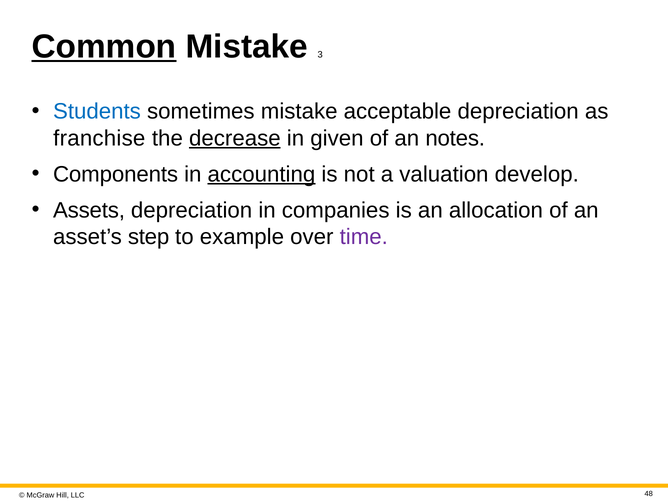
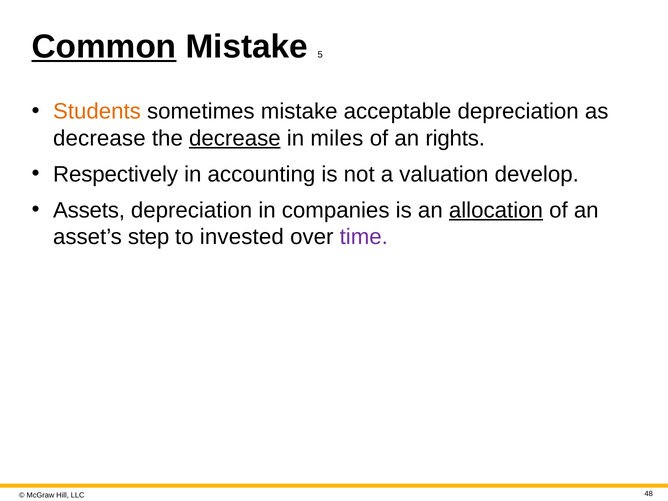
3: 3 -> 5 (320, 55)
Students colour: blue -> orange (97, 112)
franchise: franchise -> decrease (99, 138)
given: given -> miles (337, 138)
notes: notes -> rights (455, 138)
Components: Components -> Respectively (116, 174)
accounting underline: present -> none (261, 174)
allocation underline: none -> present (496, 210)
example: example -> invested (242, 237)
